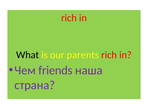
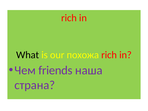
parents: parents -> похожа (83, 55)
